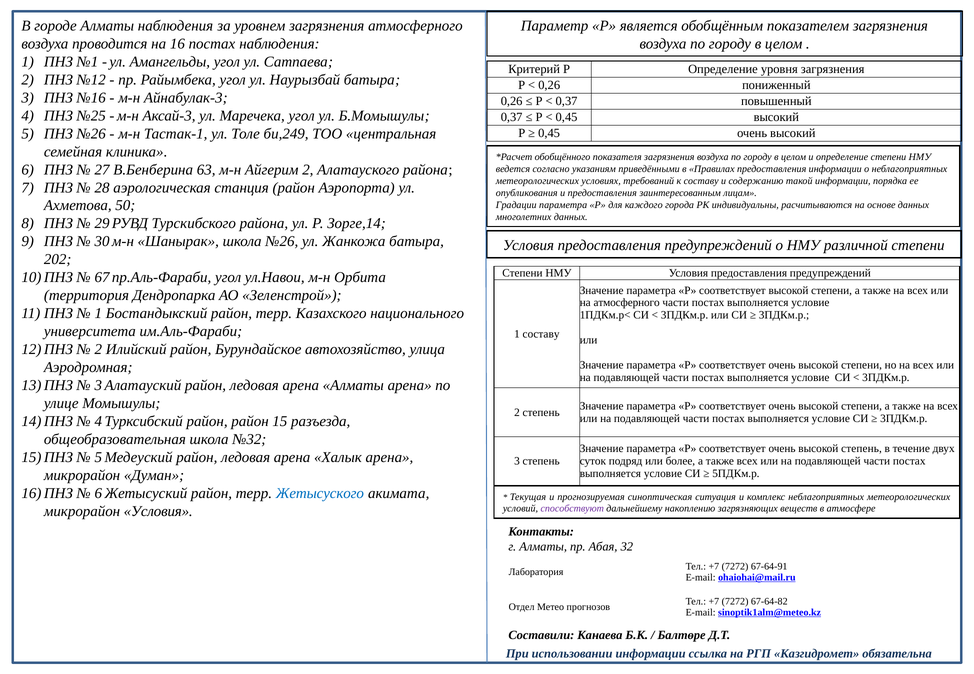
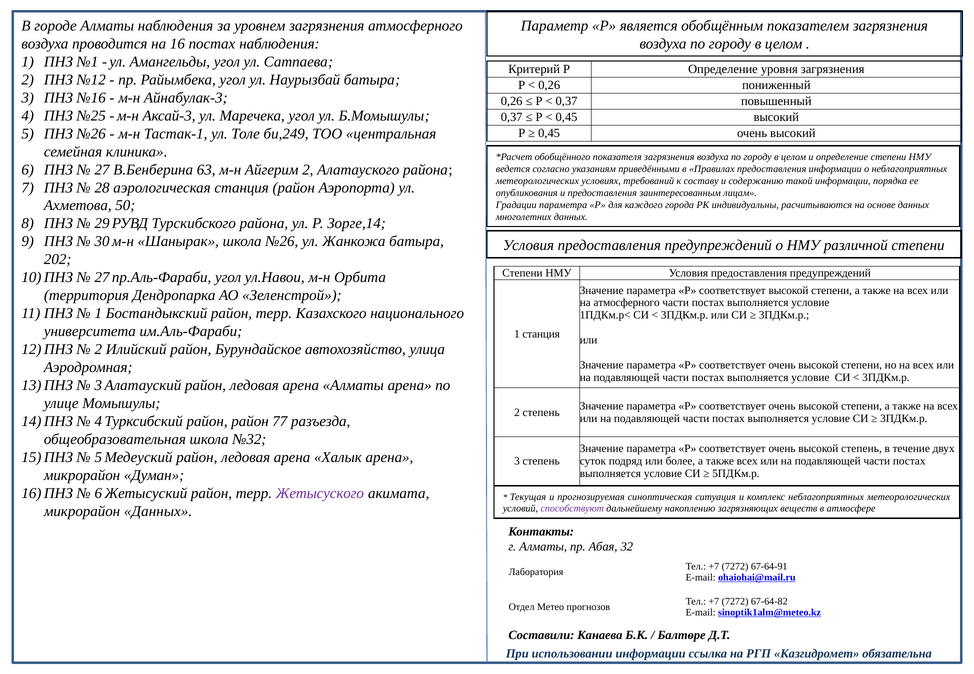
67: 67 -> 27 (102, 278)
1 составу: составу -> станция (541, 334)
15: 15 -> 77 (280, 421)
Жетысуского colour: blue -> purple (320, 493)
микрорайон Условия: Условия -> Данных (158, 511)
